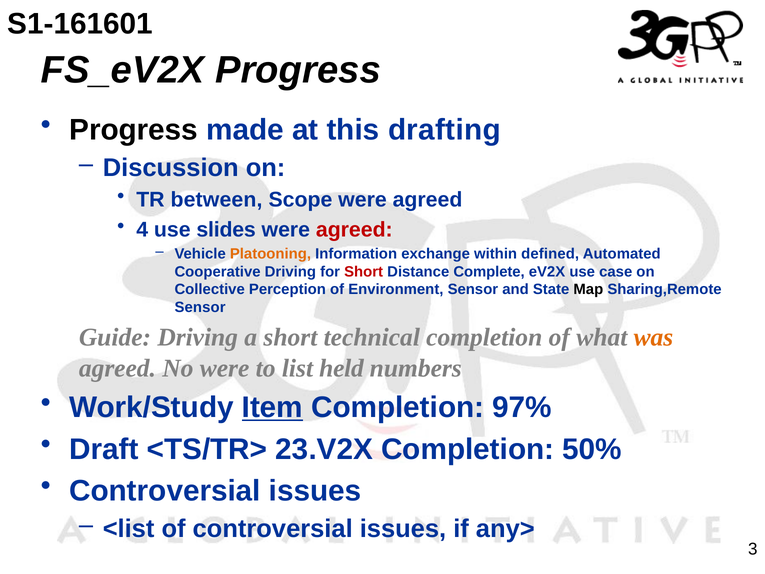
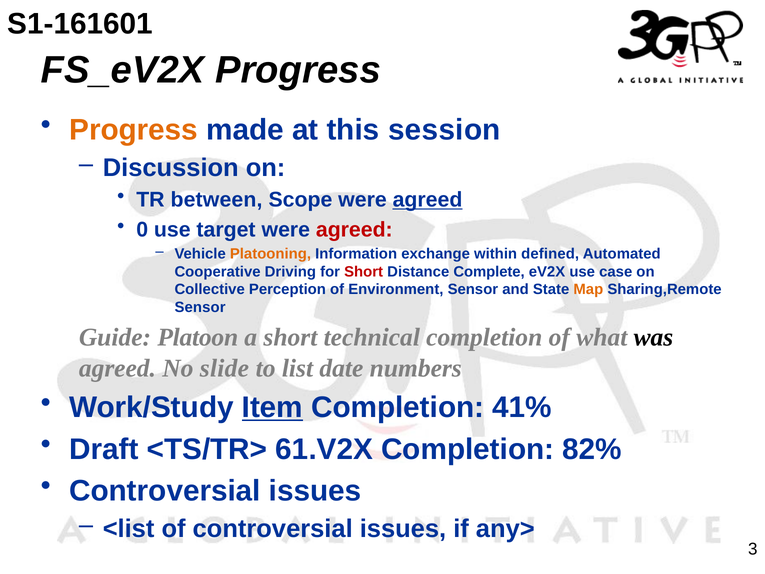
Progress colour: black -> orange (134, 130)
drafting: drafting -> session (444, 130)
agreed underline: none -> present (427, 200)
4: 4 -> 0 (142, 229)
slides: slides -> target (226, 229)
Map colour: black -> orange (588, 289)
Guide Driving: Driving -> Platoon (198, 337)
was colour: orange -> black (653, 337)
No were: were -> slide (224, 368)
held: held -> date (341, 368)
97%: 97% -> 41% (522, 407)
23.V2X: 23.V2X -> 61.V2X (324, 449)
50%: 50% -> 82% (592, 449)
